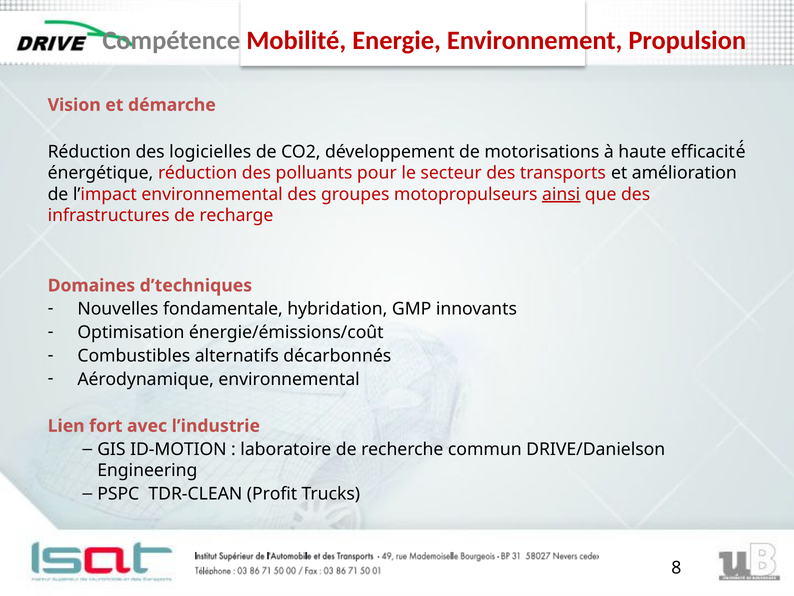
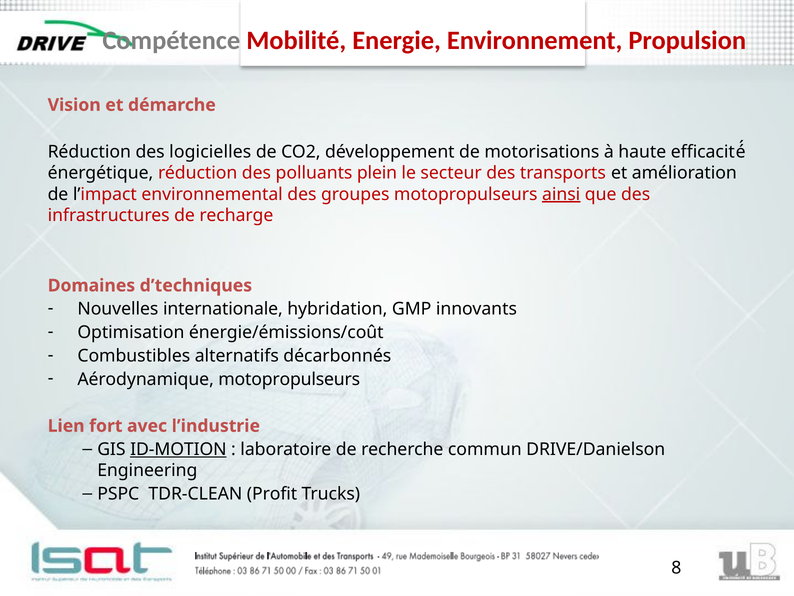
pour: pour -> plein (377, 173)
fondamentale: fondamentale -> internationale (223, 309)
Aérodynamique environnemental: environnemental -> motopropulseurs (289, 379)
ID-MOTION underline: none -> present (178, 449)
